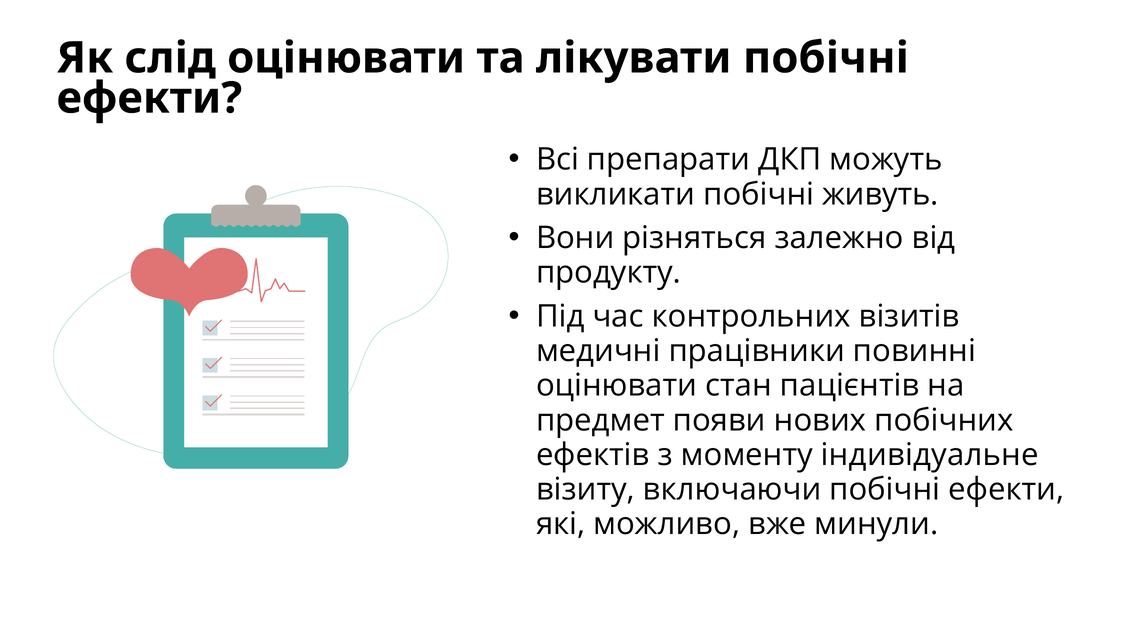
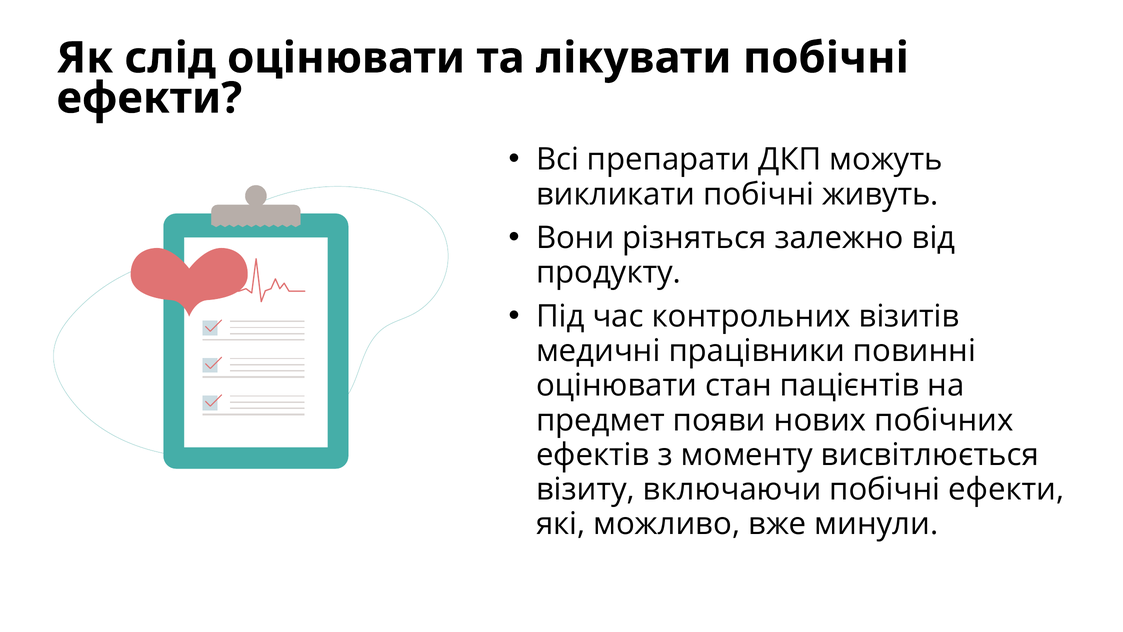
індивідуальне: індивідуальне -> висвітлюється (930, 455)
